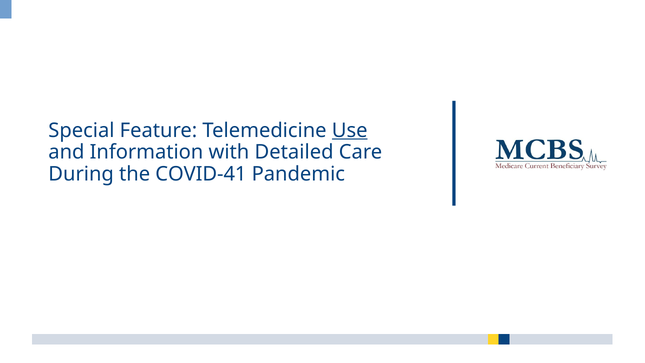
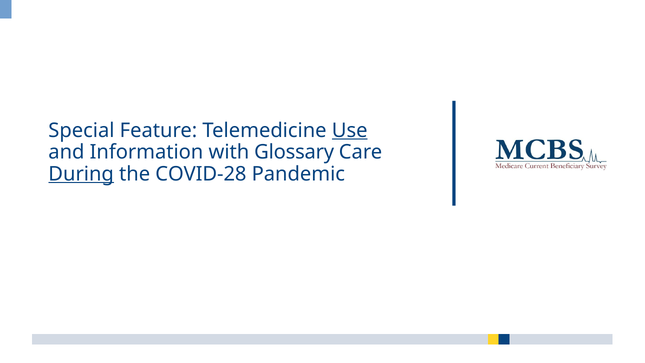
Detailed: Detailed -> Glossary (294, 152)
During underline: none -> present (81, 174)
COVID-41: COVID-41 -> COVID-28 (201, 174)
